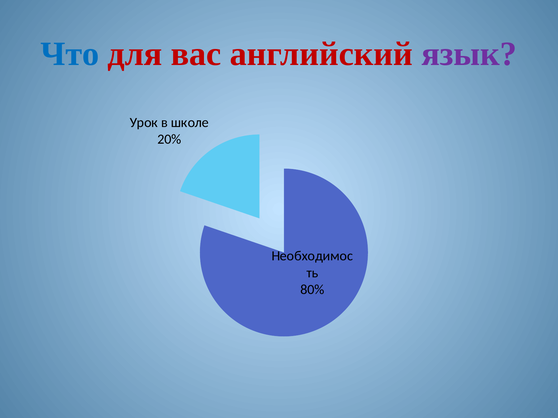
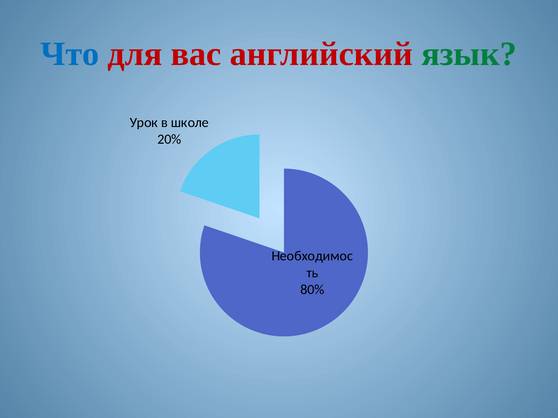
язык colour: purple -> green (469, 54)
